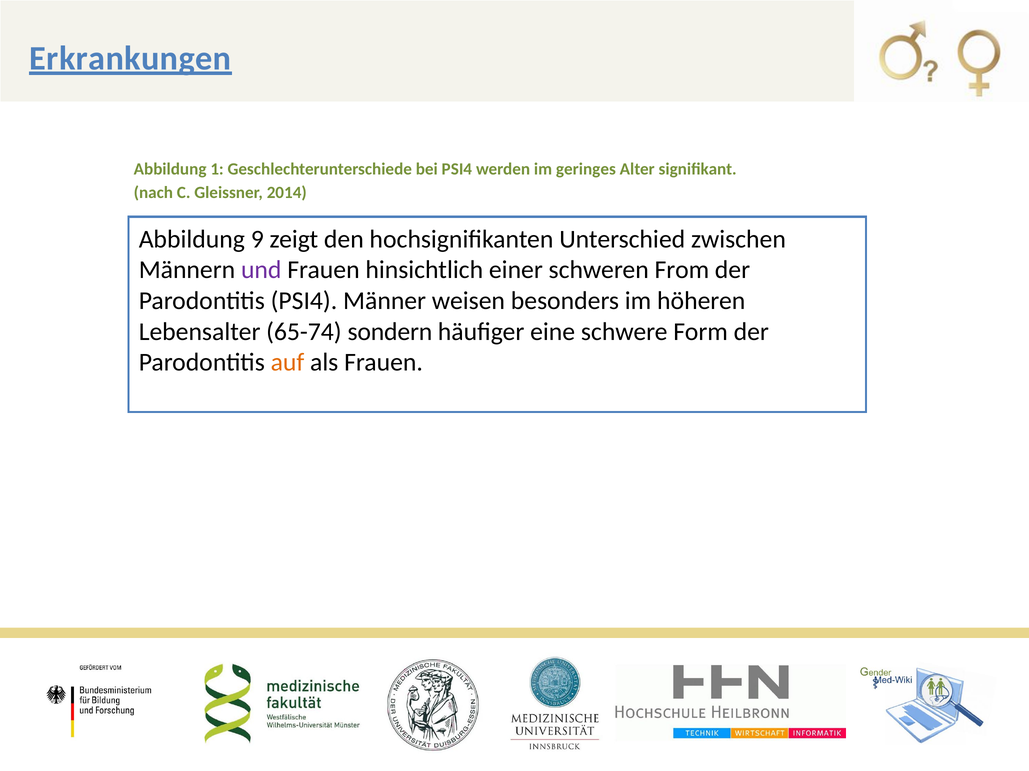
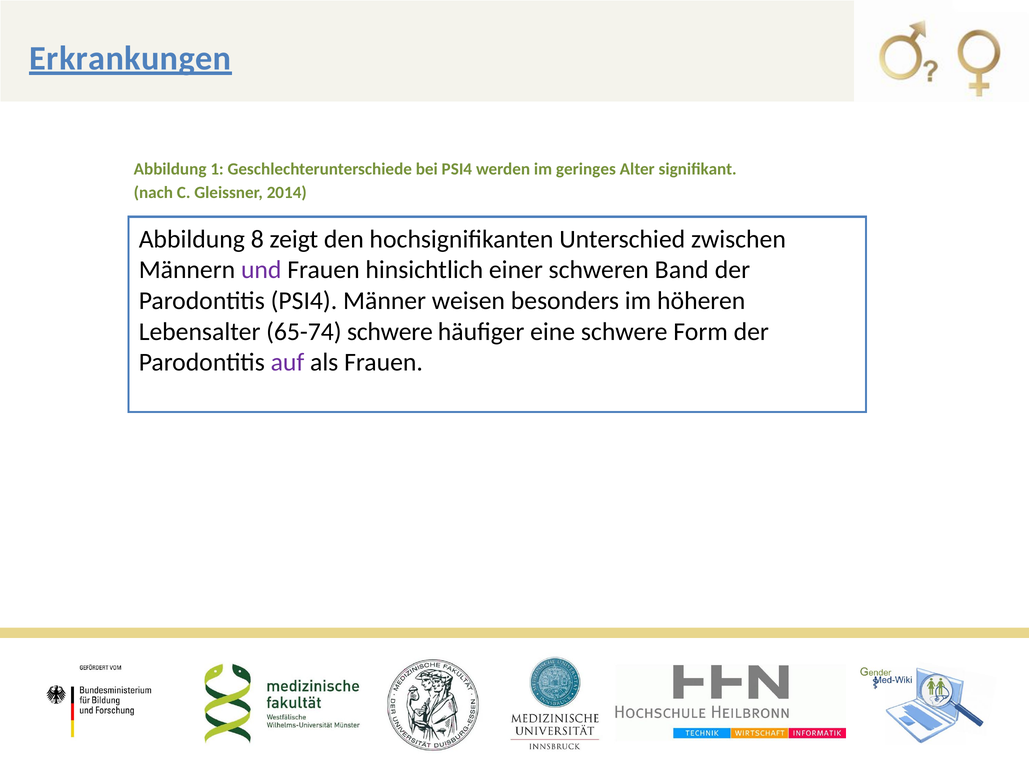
9: 9 -> 8 (257, 239)
From: From -> Band (682, 270)
65-74 sondern: sondern -> schwere (390, 332)
auf colour: orange -> purple (287, 363)
